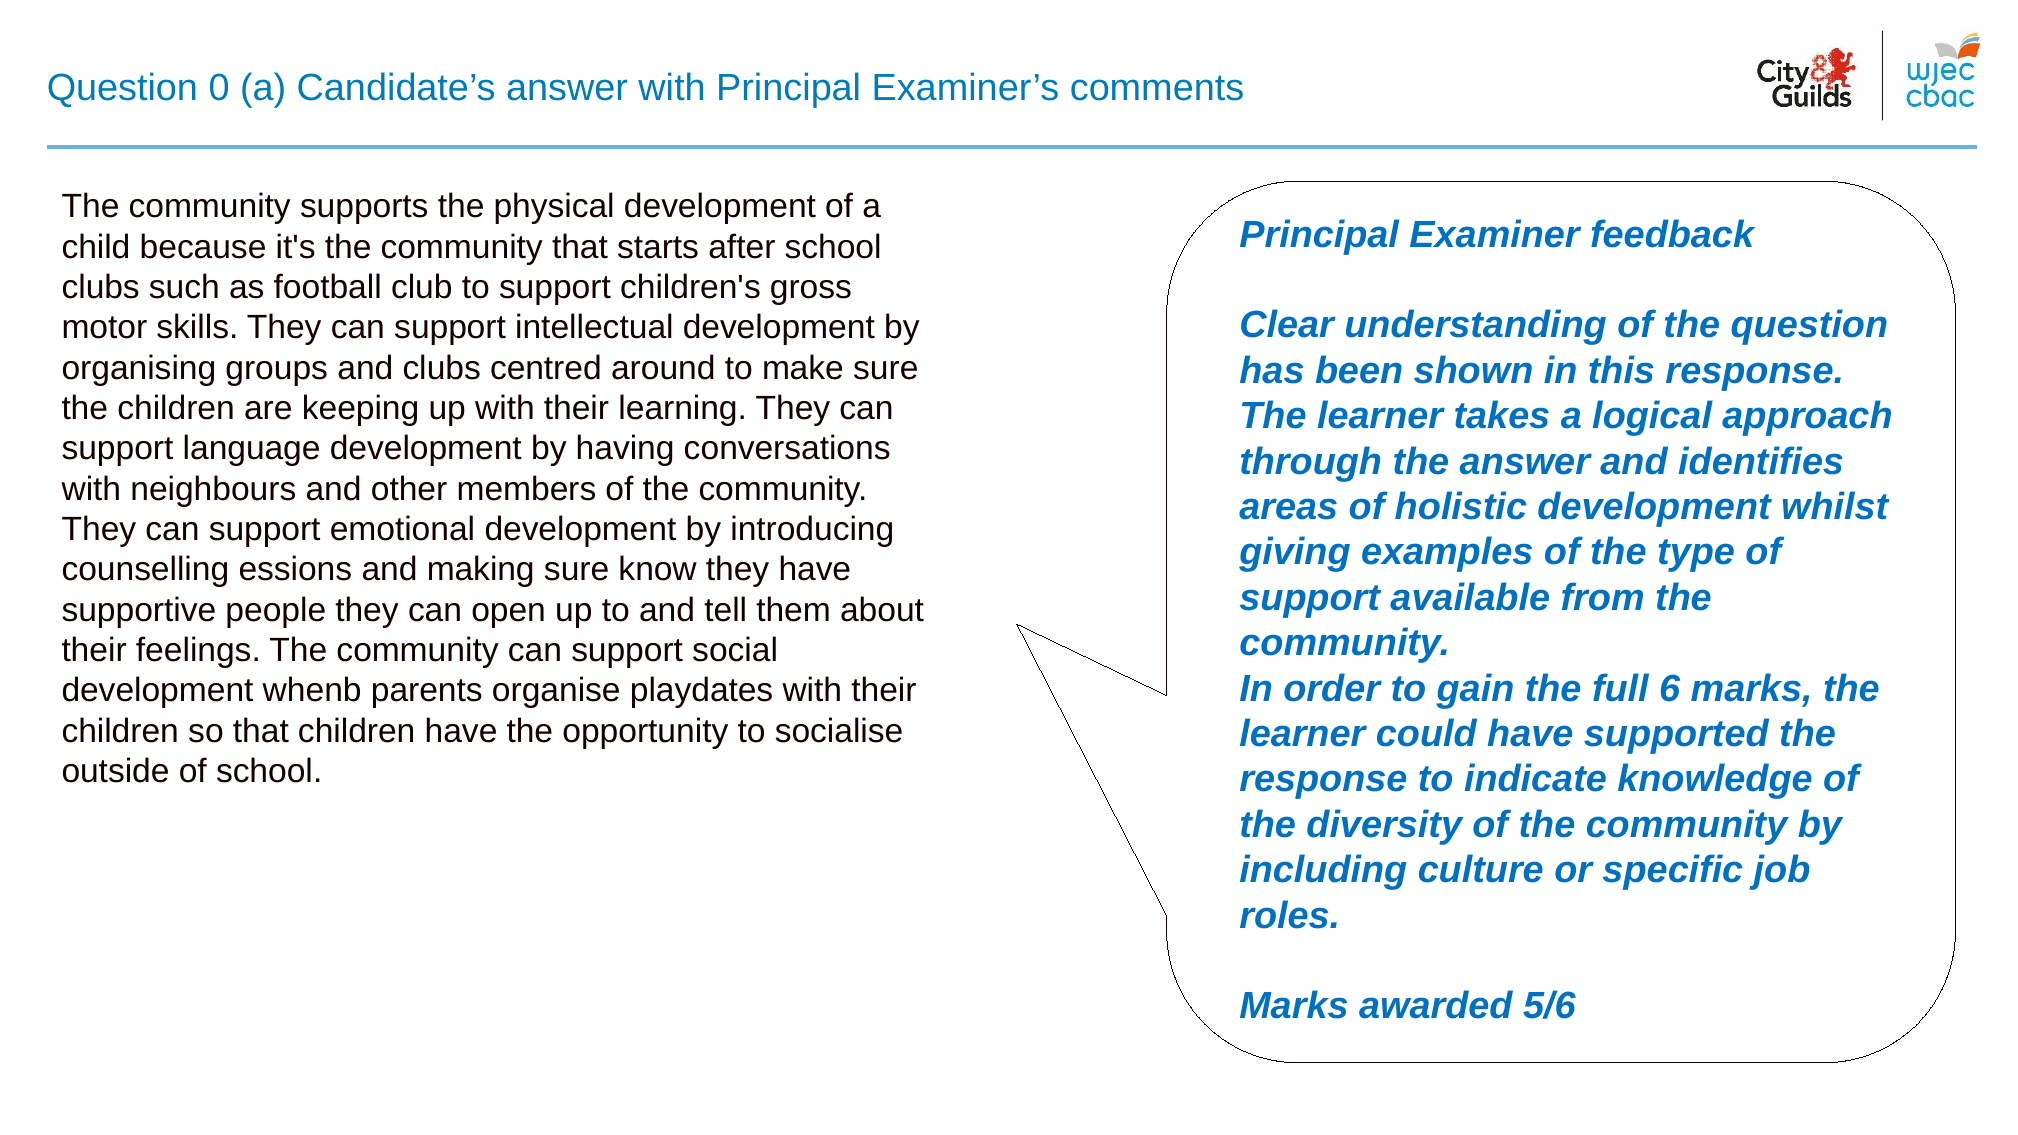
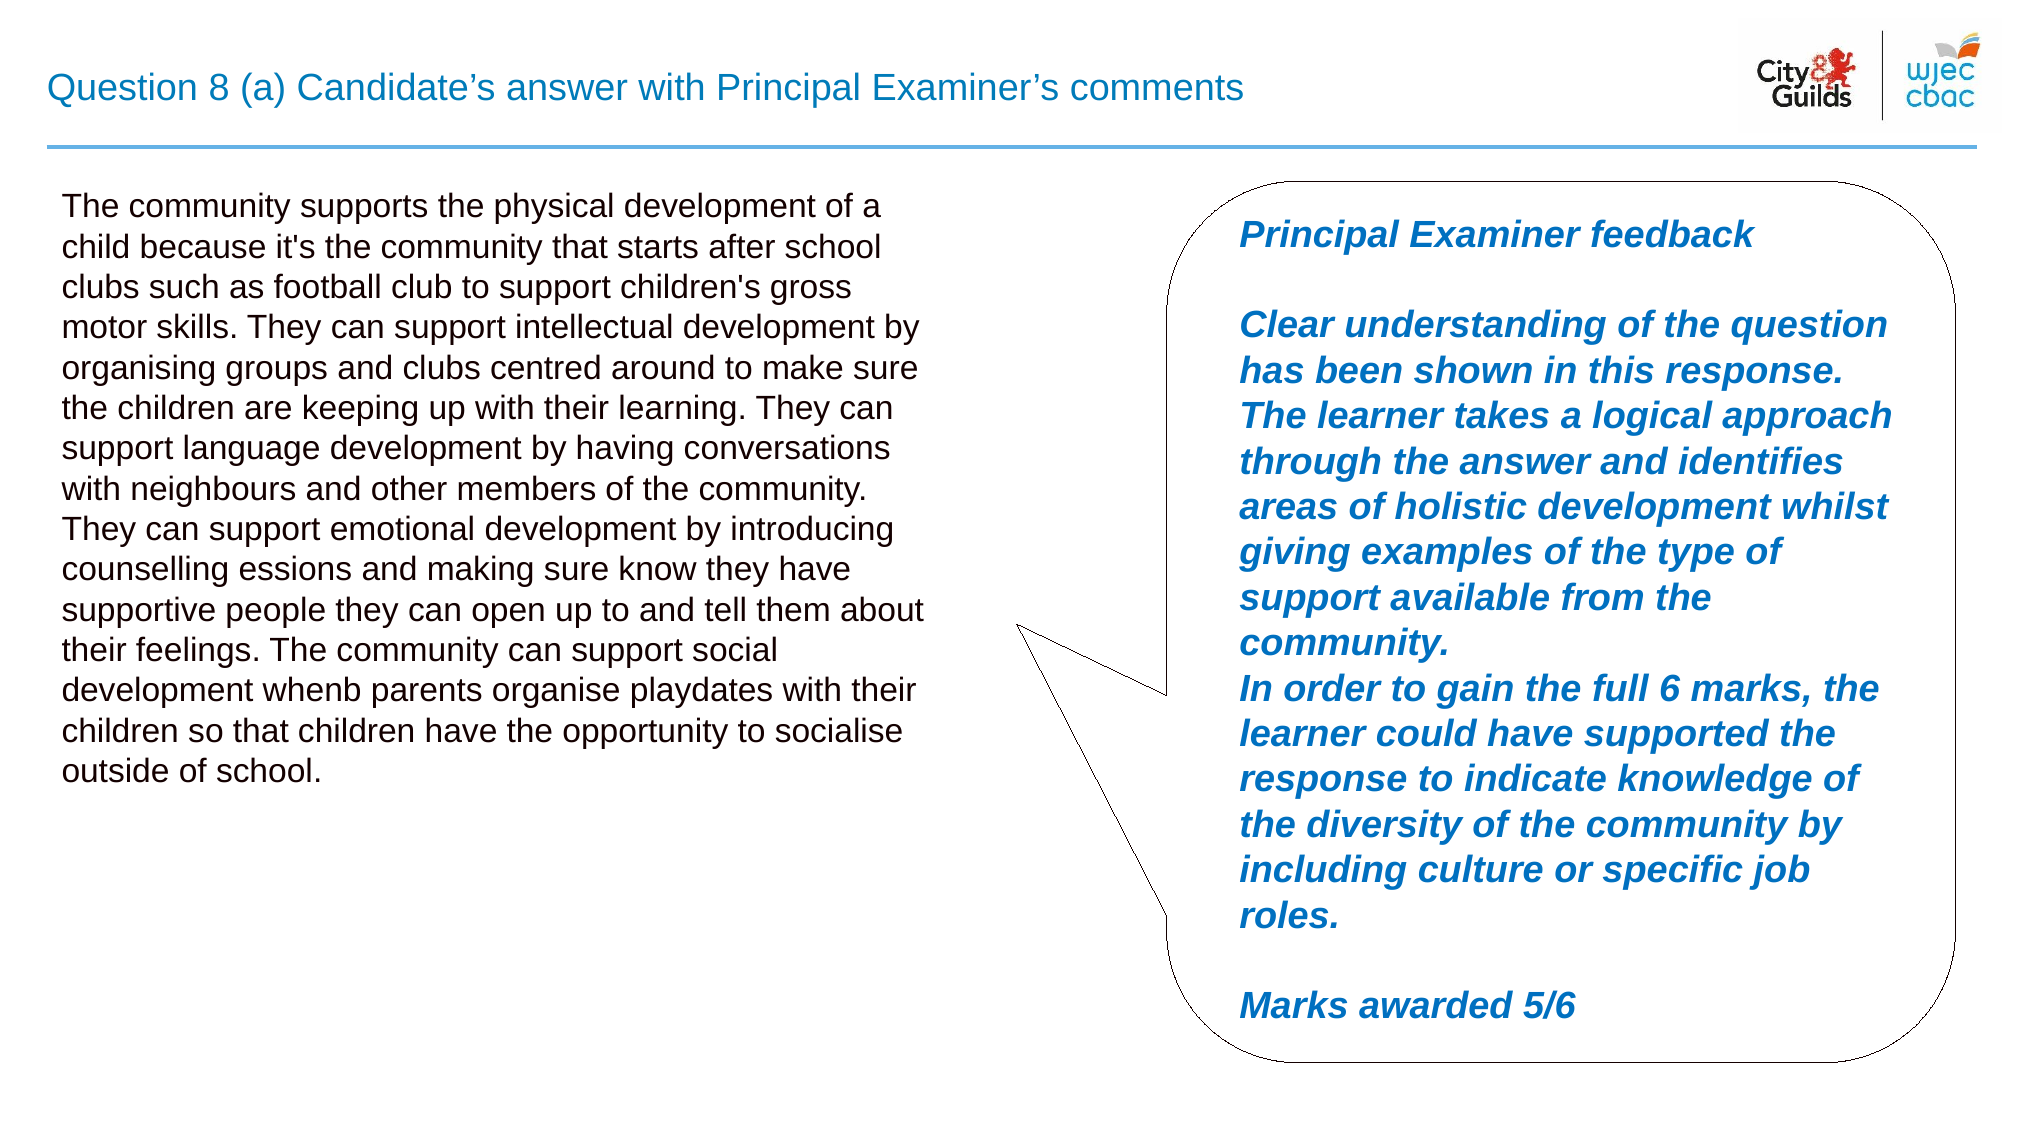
0: 0 -> 8 (219, 88)
